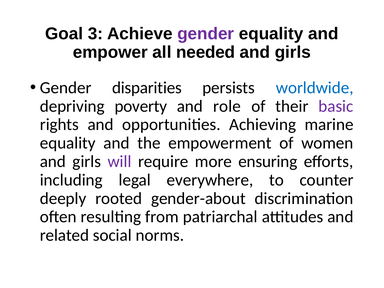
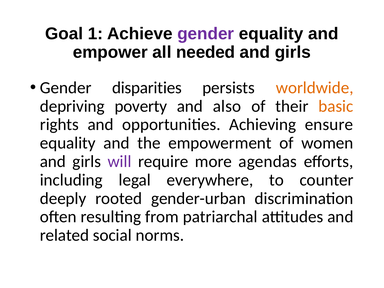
3: 3 -> 1 (95, 34)
worldwide colour: blue -> orange (315, 88)
role: role -> also (227, 106)
basic colour: purple -> orange (336, 106)
marine: marine -> ensure (329, 125)
ensuring: ensuring -> agendas (268, 161)
gender-about: gender-about -> gender-urban (198, 198)
